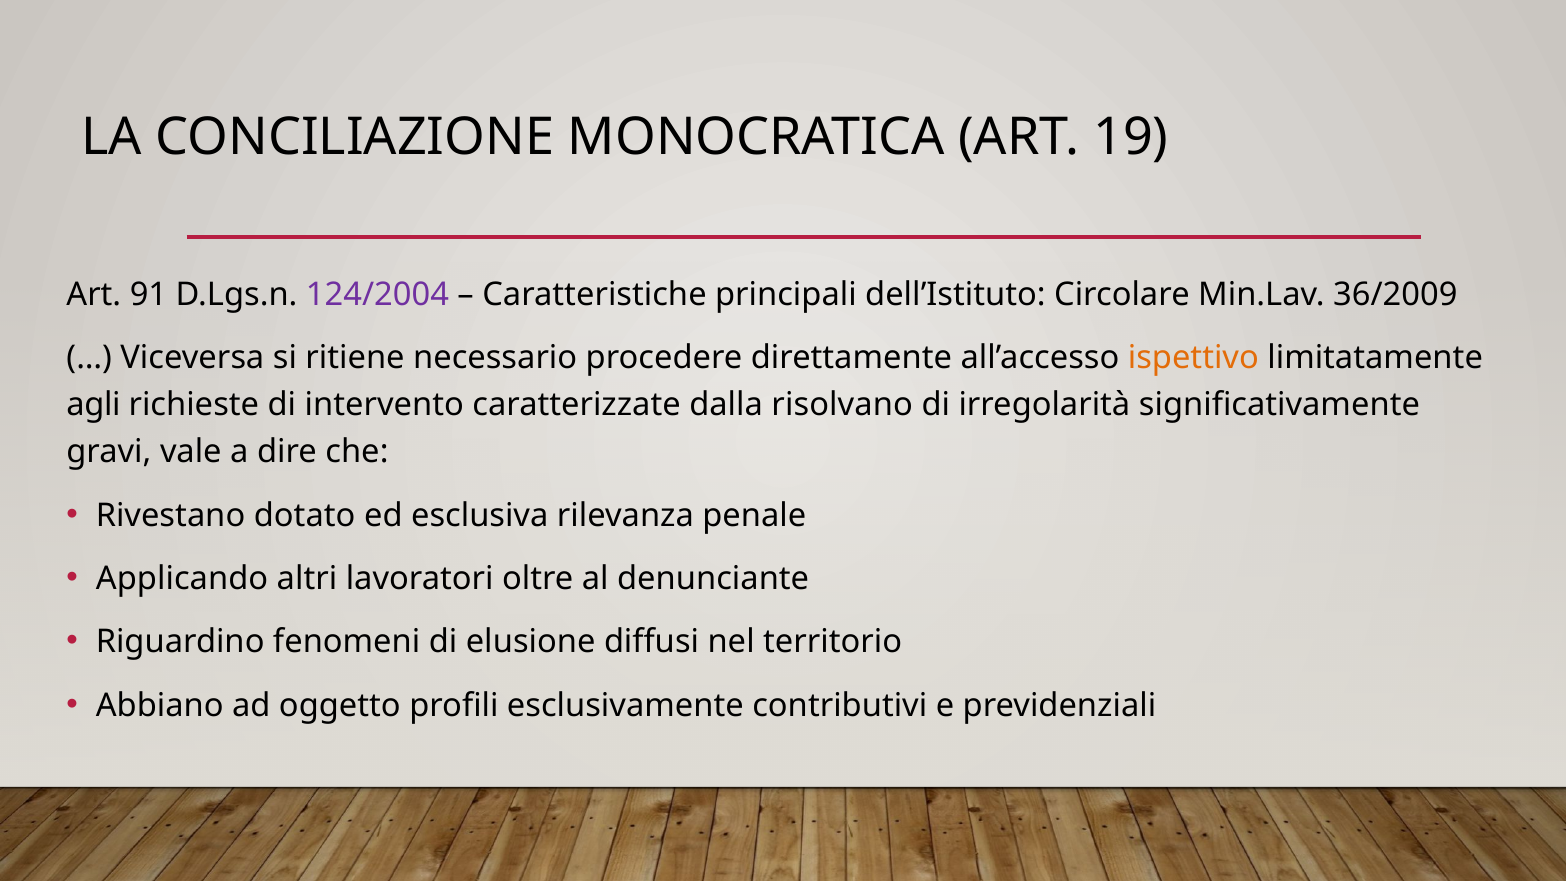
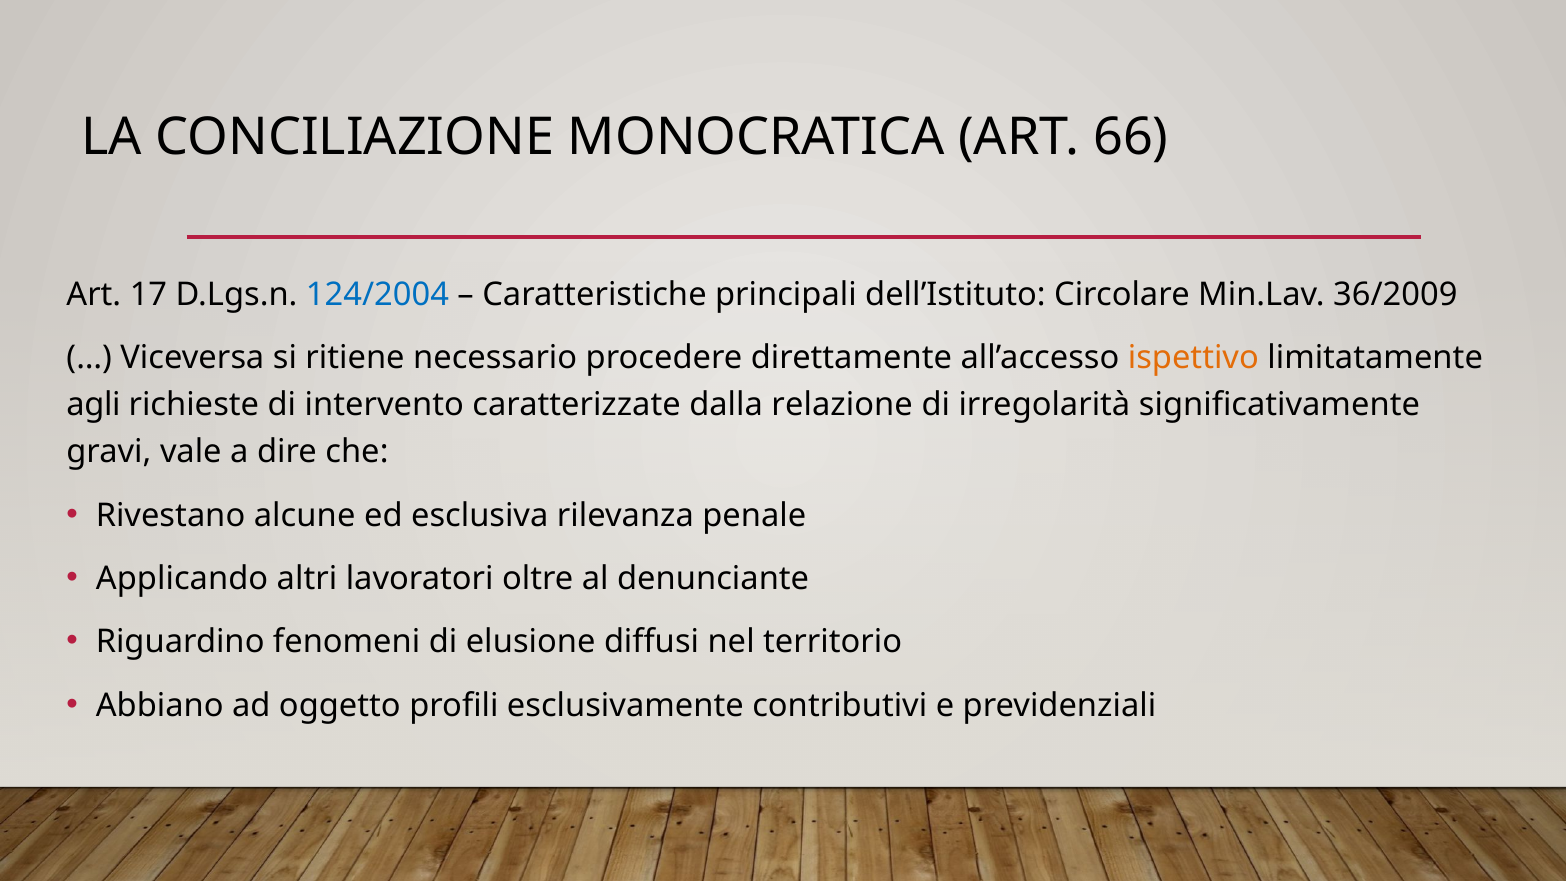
19: 19 -> 66 (1131, 137)
91: 91 -> 17 (149, 295)
124/2004 colour: purple -> blue (377, 295)
risolvano: risolvano -> relazione (842, 405)
dotato: dotato -> alcune (305, 515)
